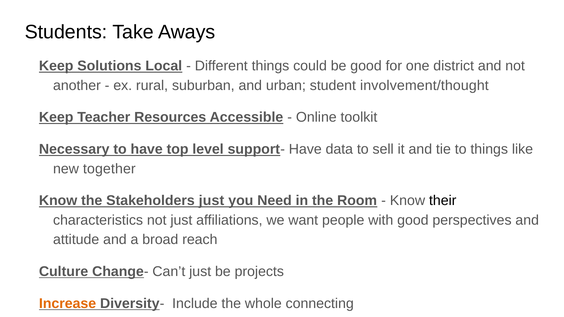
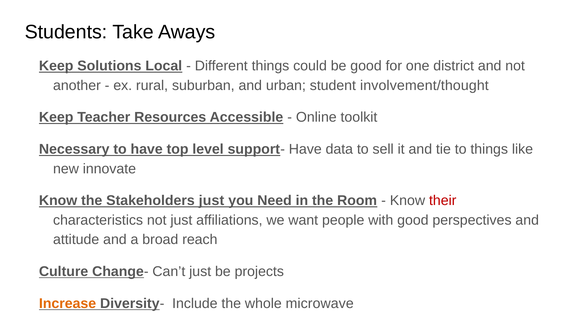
together: together -> innovate (109, 169)
their colour: black -> red (443, 201)
connecting: connecting -> microwave (320, 304)
